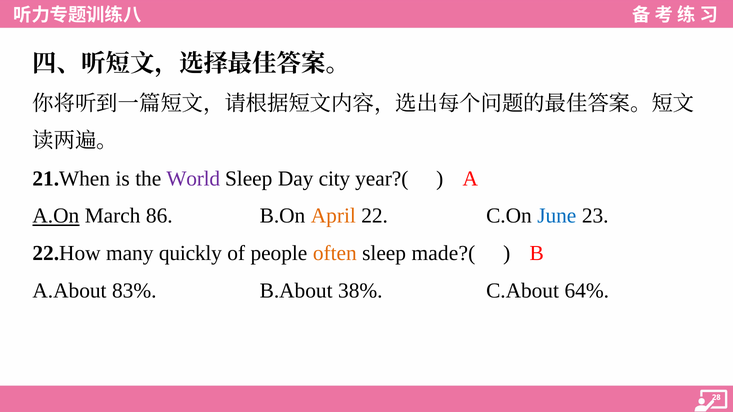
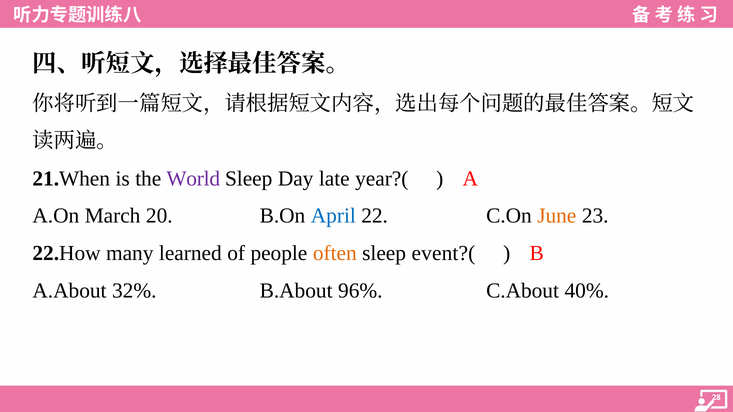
city: city -> late (334, 179)
A.On underline: present -> none (56, 216)
86: 86 -> 20 (159, 216)
April colour: orange -> blue (333, 216)
June colour: blue -> orange (557, 216)
quickly: quickly -> learned (190, 253)
made?(: made?( -> event?( (443, 253)
83%: 83% -> 32% (134, 291)
38%: 38% -> 96% (360, 291)
64%: 64% -> 40% (587, 291)
